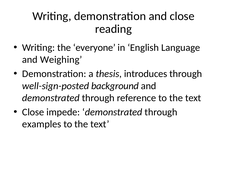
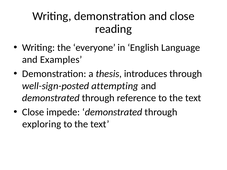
Weighing: Weighing -> Examples (61, 60)
background: background -> attempting (115, 86)
examples: examples -> exploring (42, 124)
